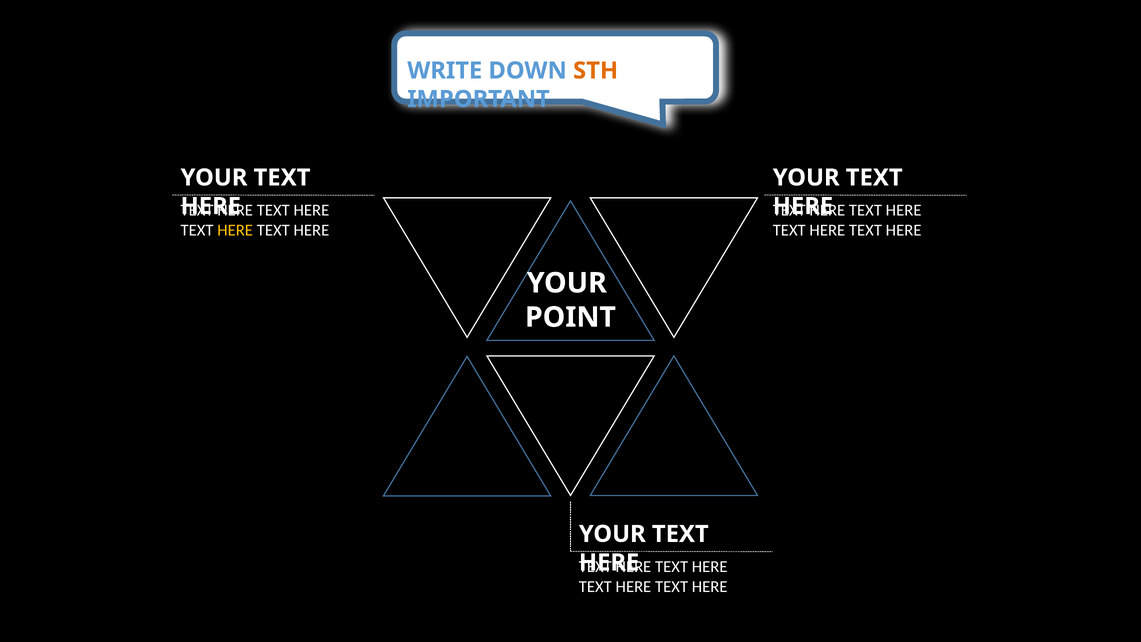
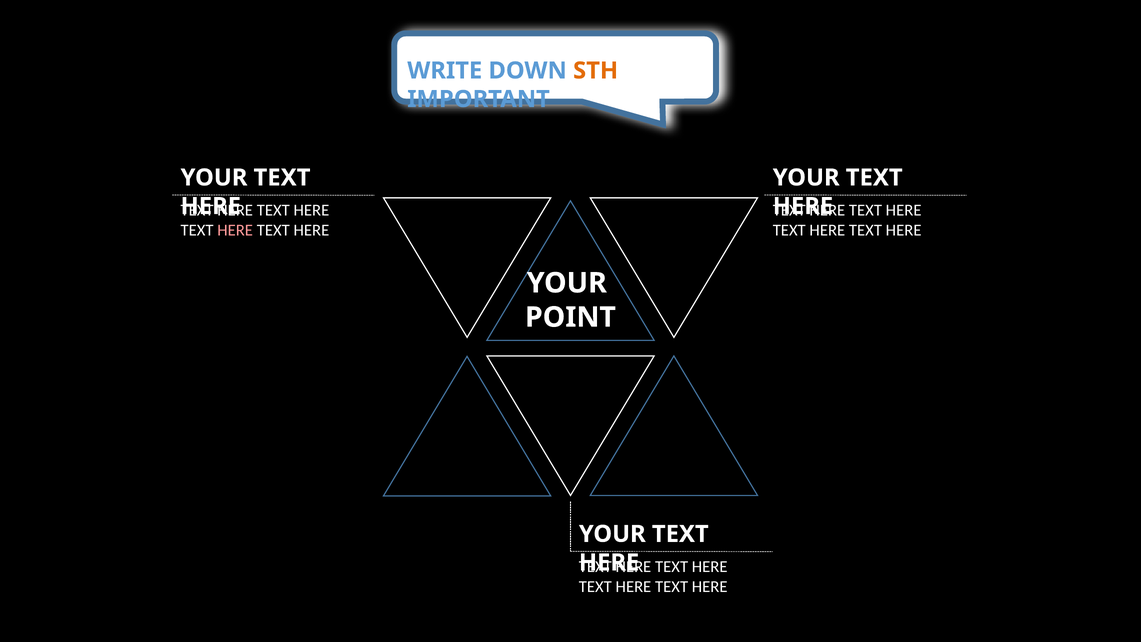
HERE colour: yellow -> pink (235, 230)
